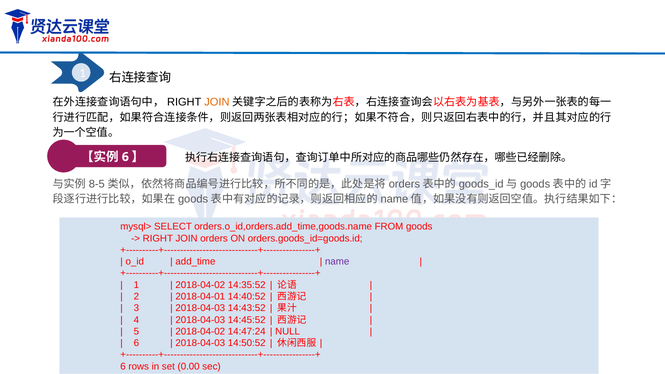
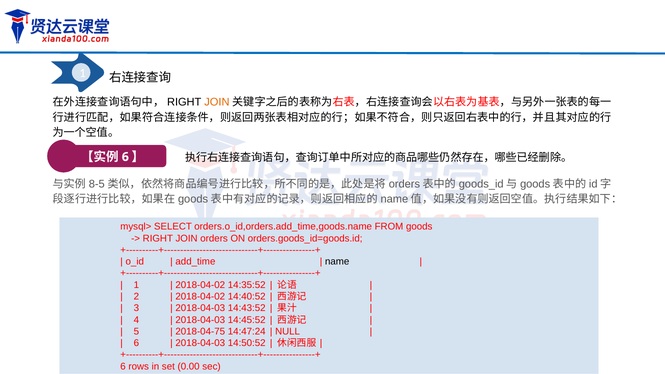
name colour: purple -> black (337, 262)
2018-04-01: 2018-04-01 -> 2018-04-02 (200, 297)
2018-04-02: 2018-04-02 -> 2018-04-75 (200, 332)
